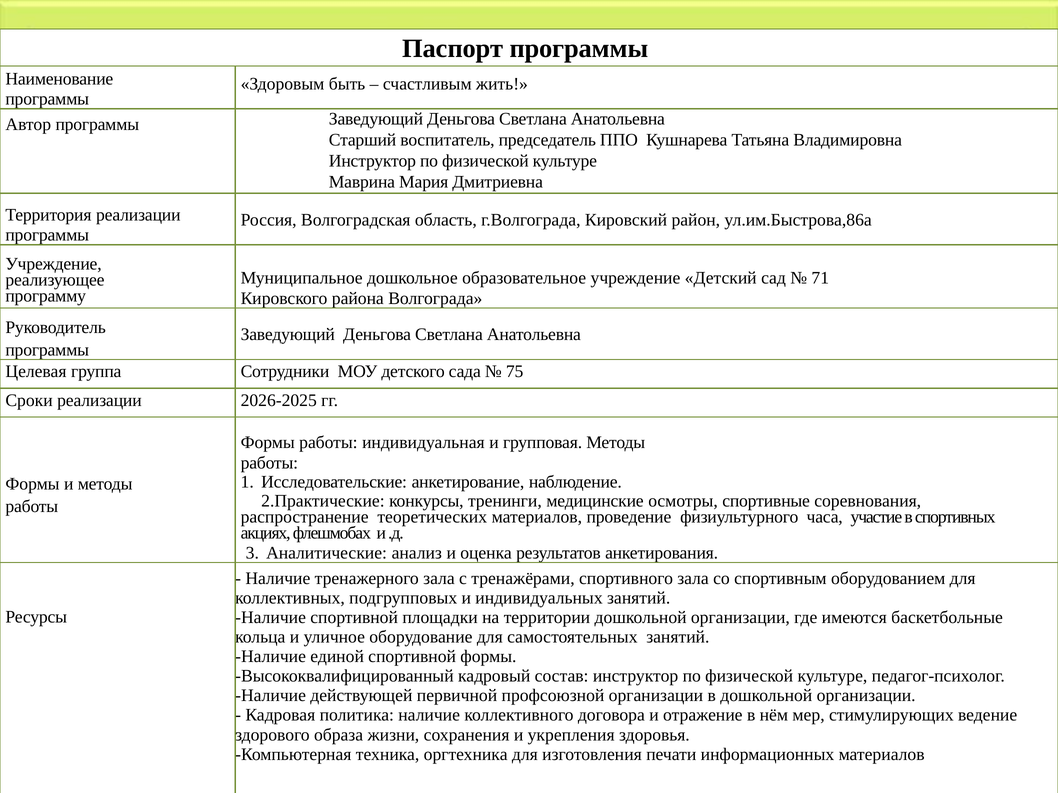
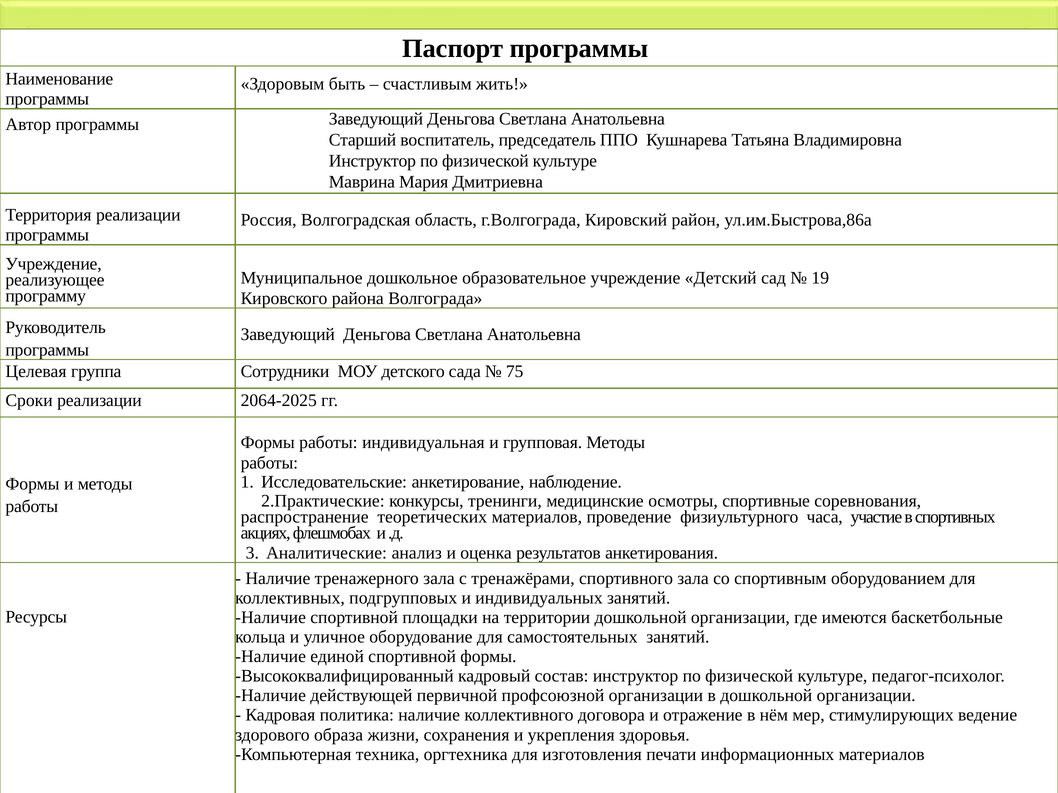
71: 71 -> 19 (820, 278)
2026-2025: 2026-2025 -> 2064-2025 (279, 401)
